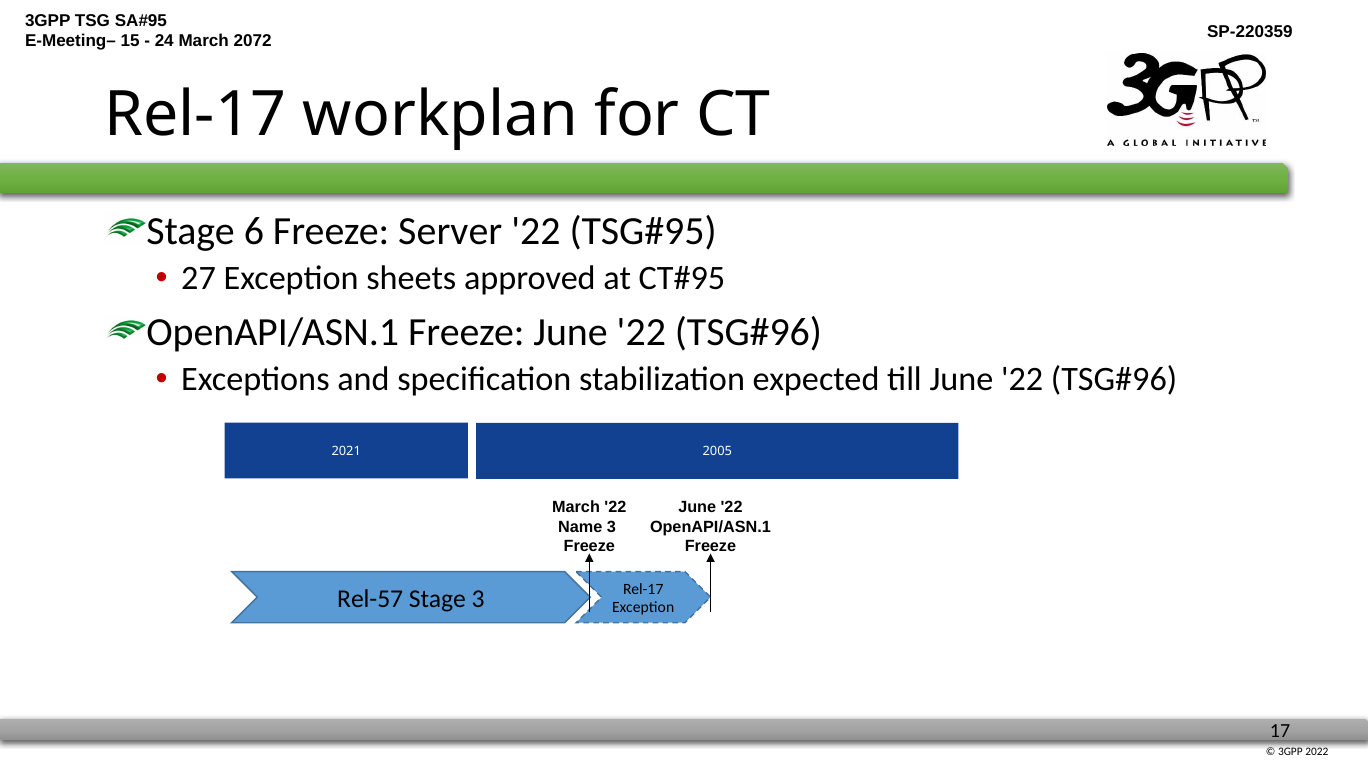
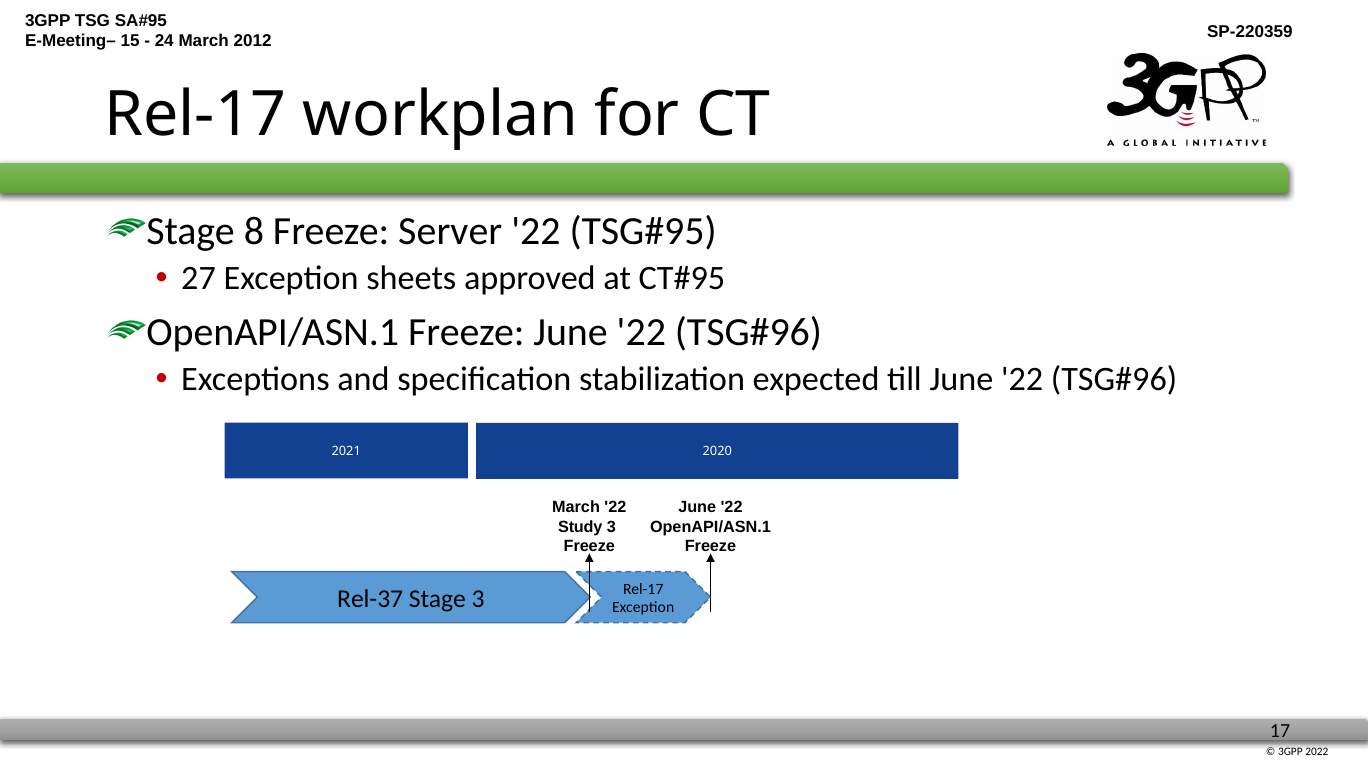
2072: 2072 -> 2012 (253, 41)
6: 6 -> 8 (254, 231)
2005: 2005 -> 2020 (717, 452)
Name: Name -> Study (580, 527)
Rel-57: Rel-57 -> Rel-37 (370, 599)
